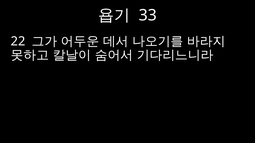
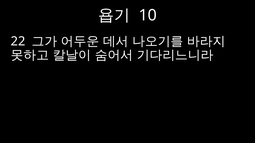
33: 33 -> 10 (148, 15)
